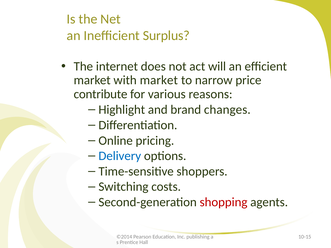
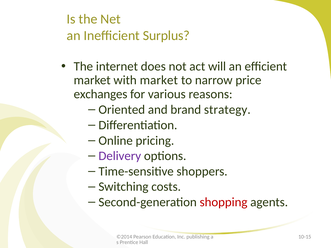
contribute: contribute -> exchanges (101, 94)
Highlight: Highlight -> Oriented (122, 110)
changes: changes -> strategy (227, 110)
Delivery colour: blue -> purple (120, 156)
